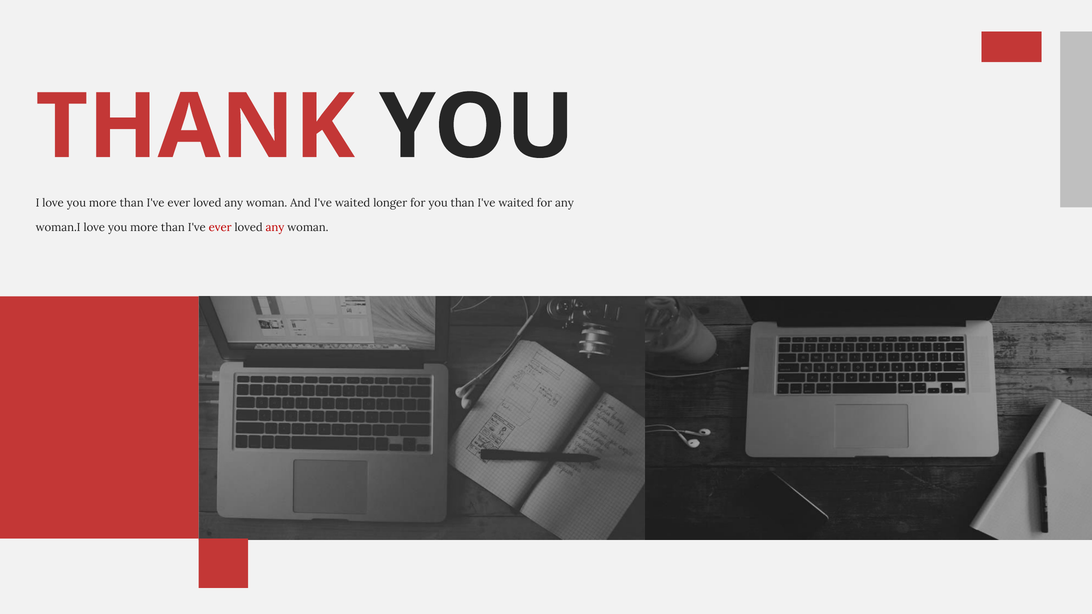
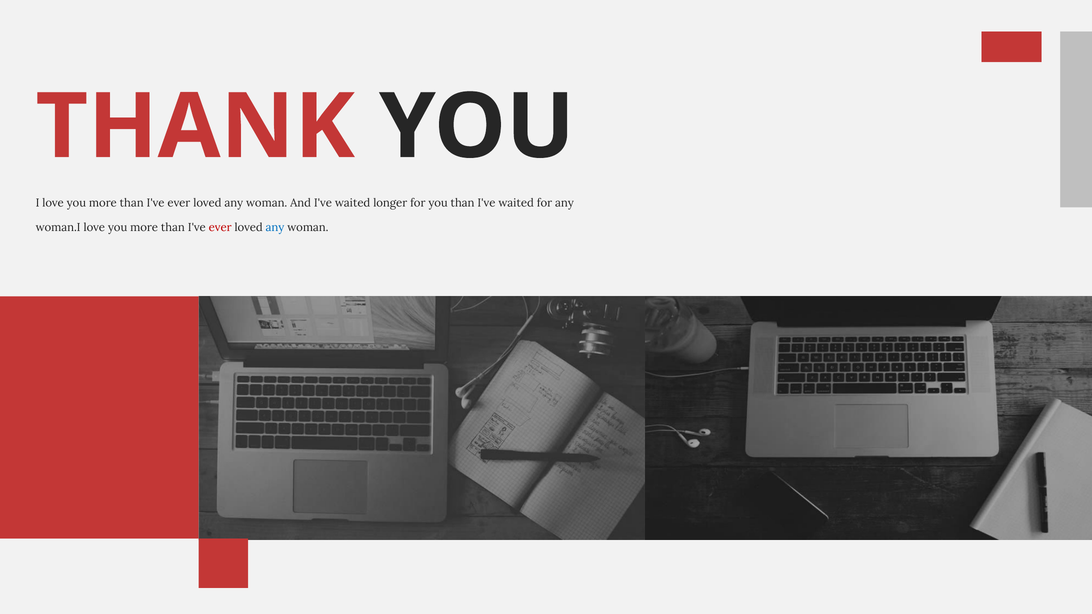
any colour: red -> blue (275, 228)
